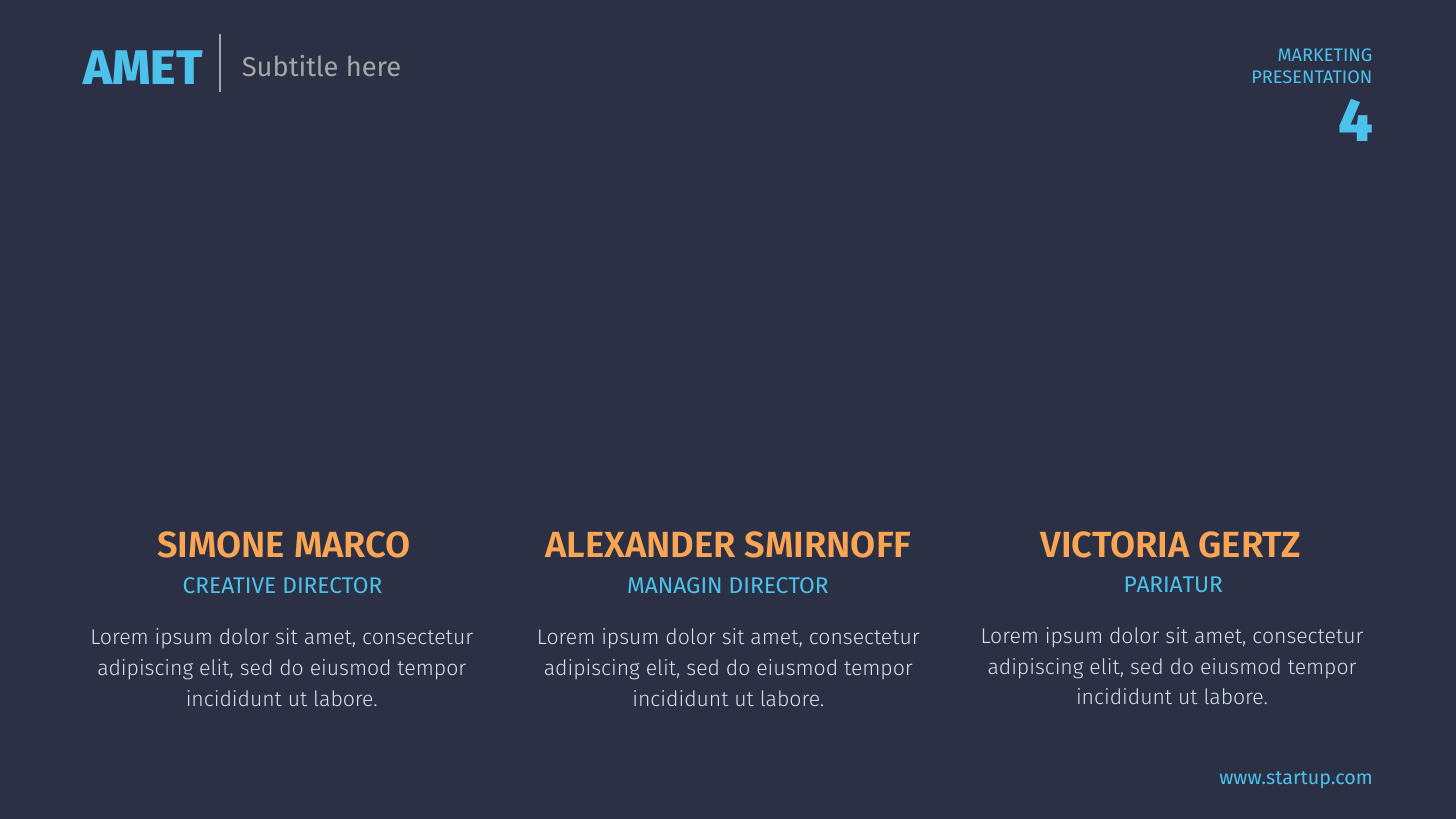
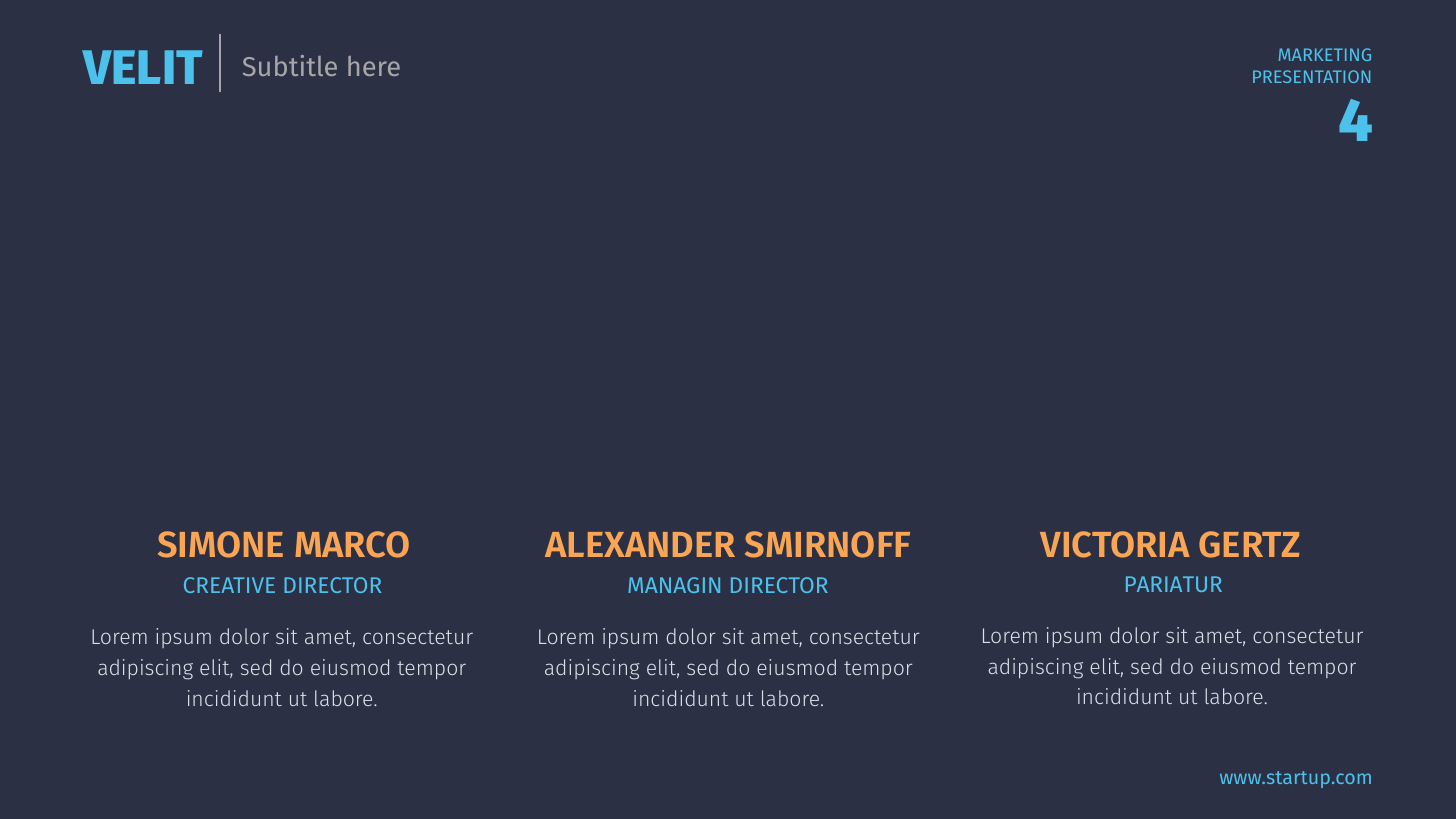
AMET: AMET -> VELIT (143, 69)
